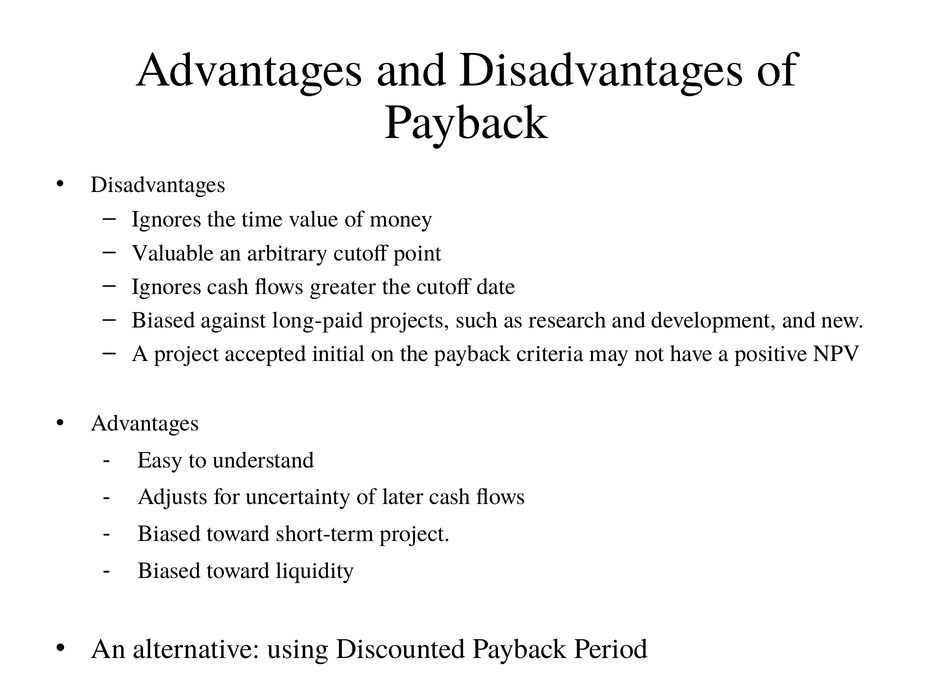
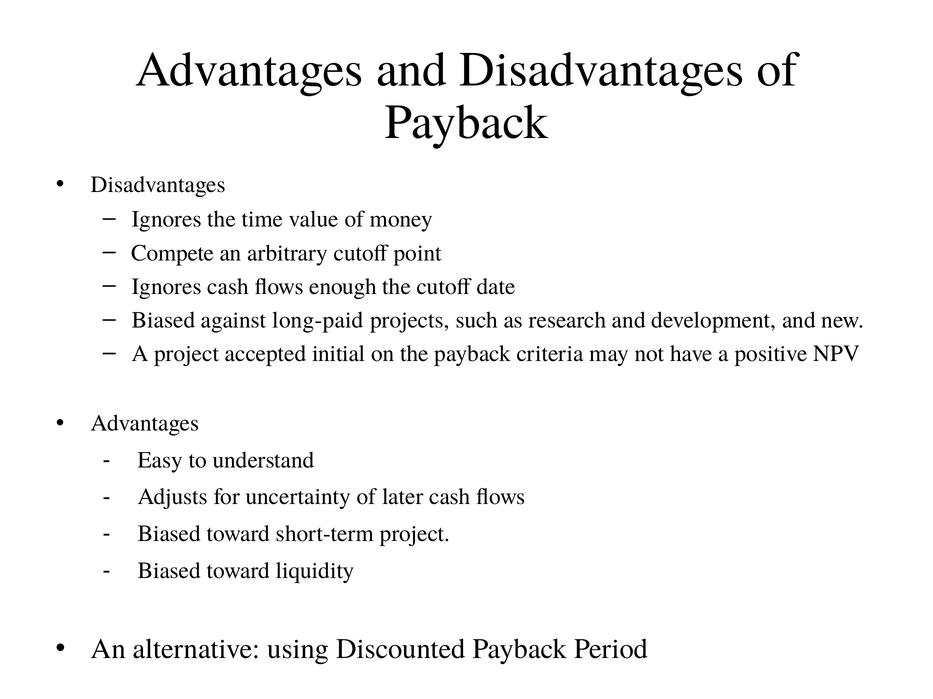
Valuable: Valuable -> Compete (173, 253)
greater: greater -> enough (343, 287)
